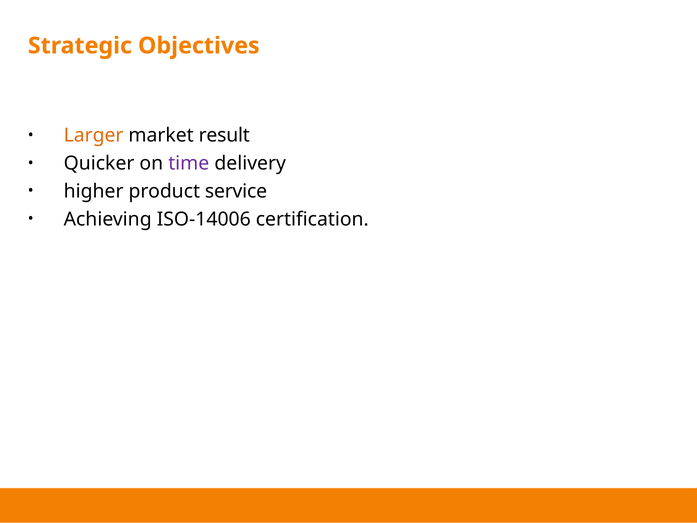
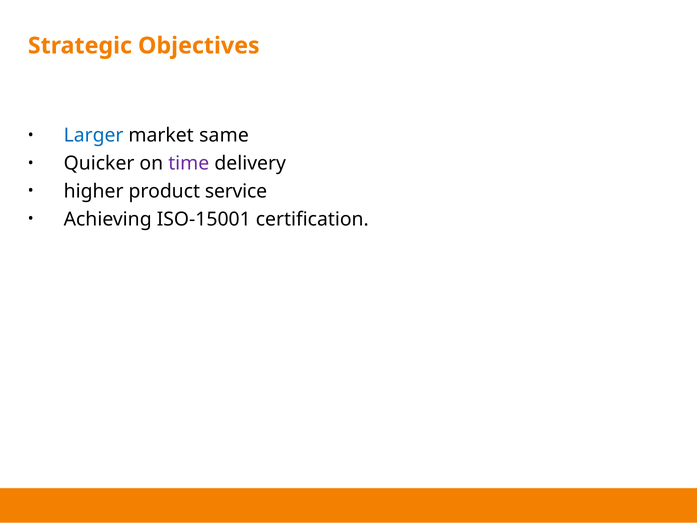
Larger colour: orange -> blue (94, 136)
result: result -> same (224, 136)
ISO-14006: ISO-14006 -> ISO-15001 (204, 219)
